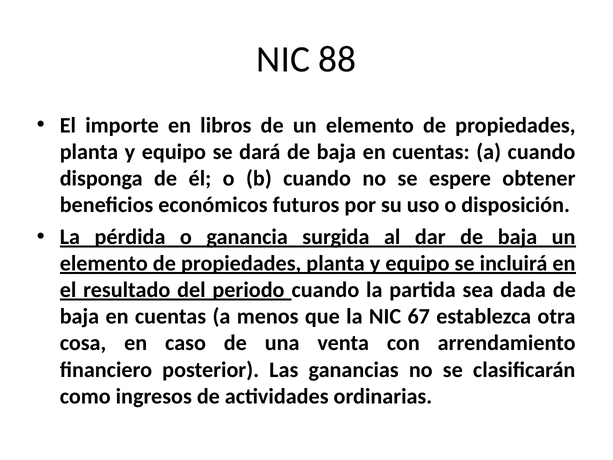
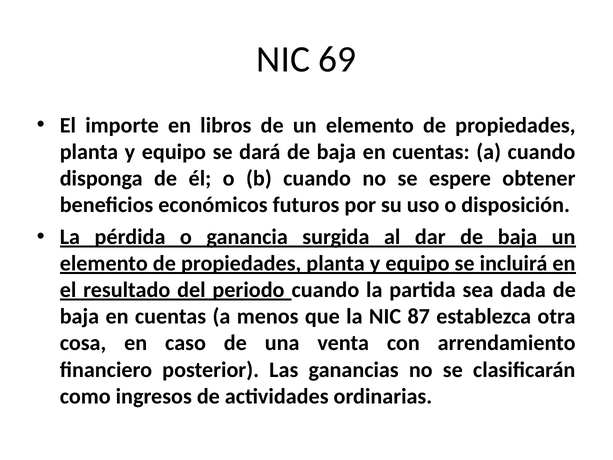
88: 88 -> 69 (337, 59)
67: 67 -> 87 (419, 316)
